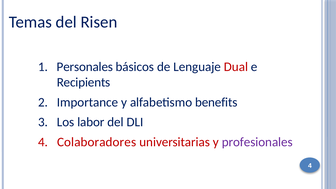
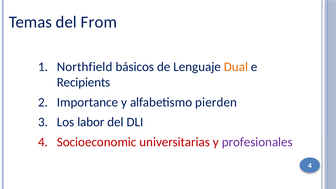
Risen: Risen -> From (99, 22)
Personales: Personales -> Northfield (85, 67)
Dual colour: red -> orange (236, 67)
benefits: benefits -> pierden (216, 102)
Colaboradores: Colaboradores -> Socioeconomic (97, 142)
